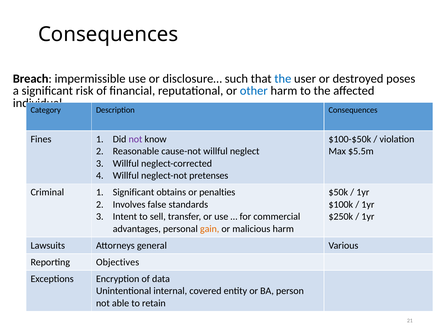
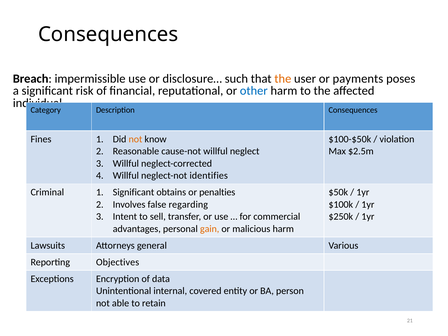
the colour: blue -> orange (283, 79)
destroyed: destroyed -> payments (358, 79)
not colour: purple -> orange (135, 139)
$5.5m: $5.5m -> $2.5m (361, 151)
pretenses: pretenses -> identifies (209, 176)
standards: standards -> regarding (188, 204)
